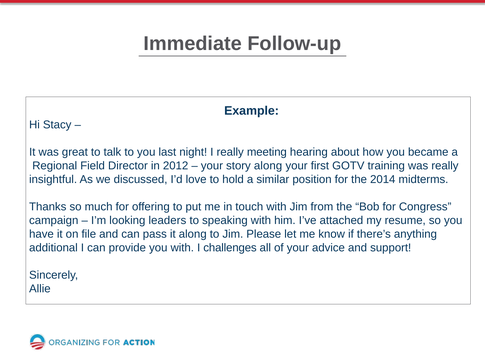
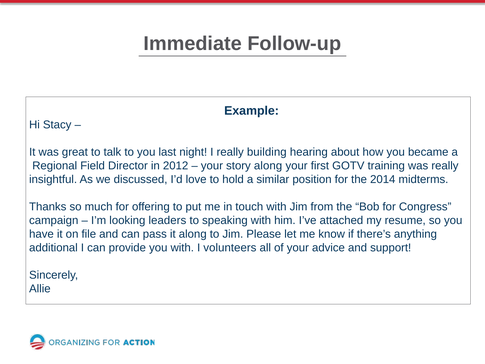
meeting: meeting -> building (267, 152)
challenges: challenges -> volunteers (230, 247)
